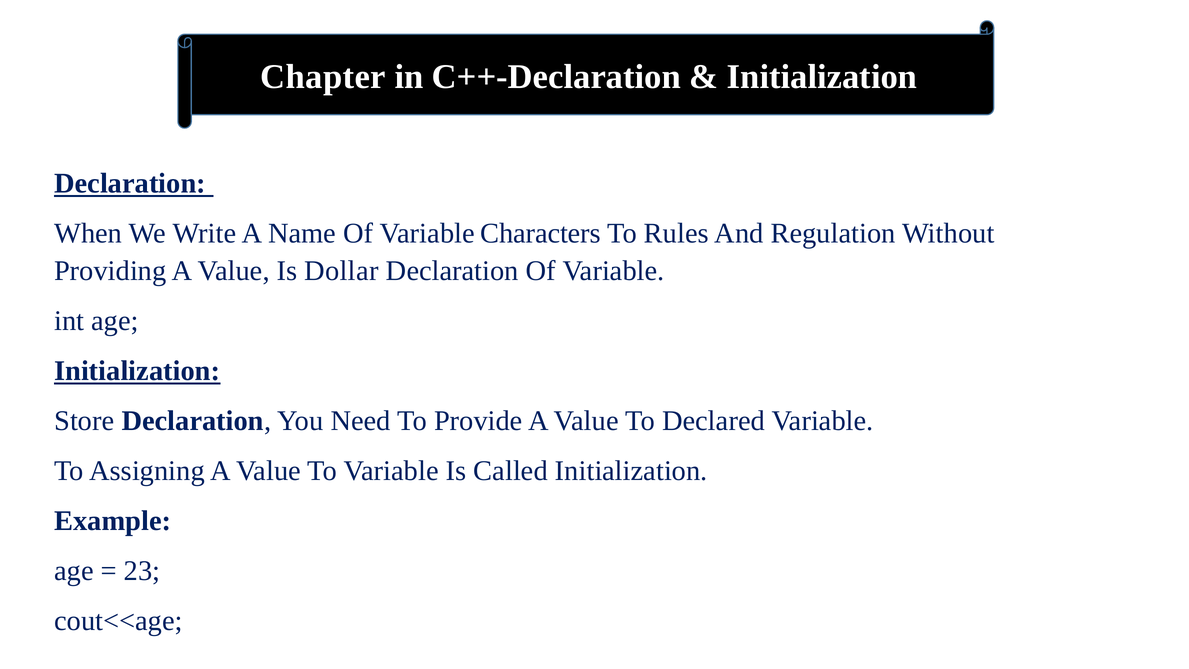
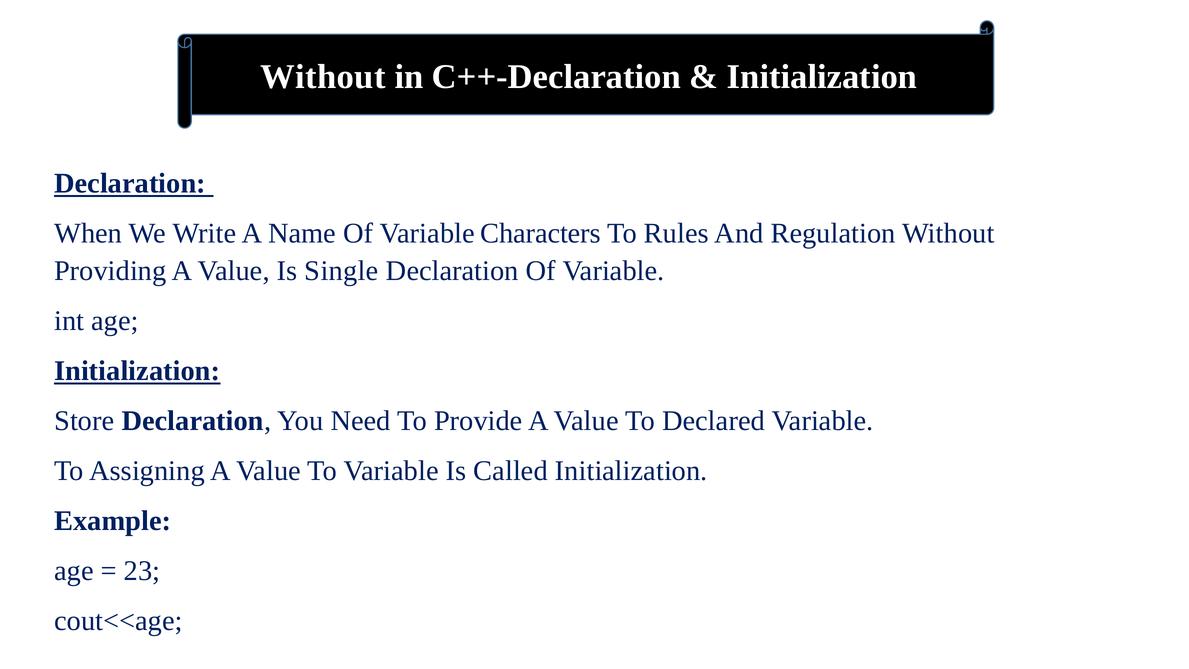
Chapter: Chapter -> Without (323, 77)
Dollar: Dollar -> Single (341, 271)
